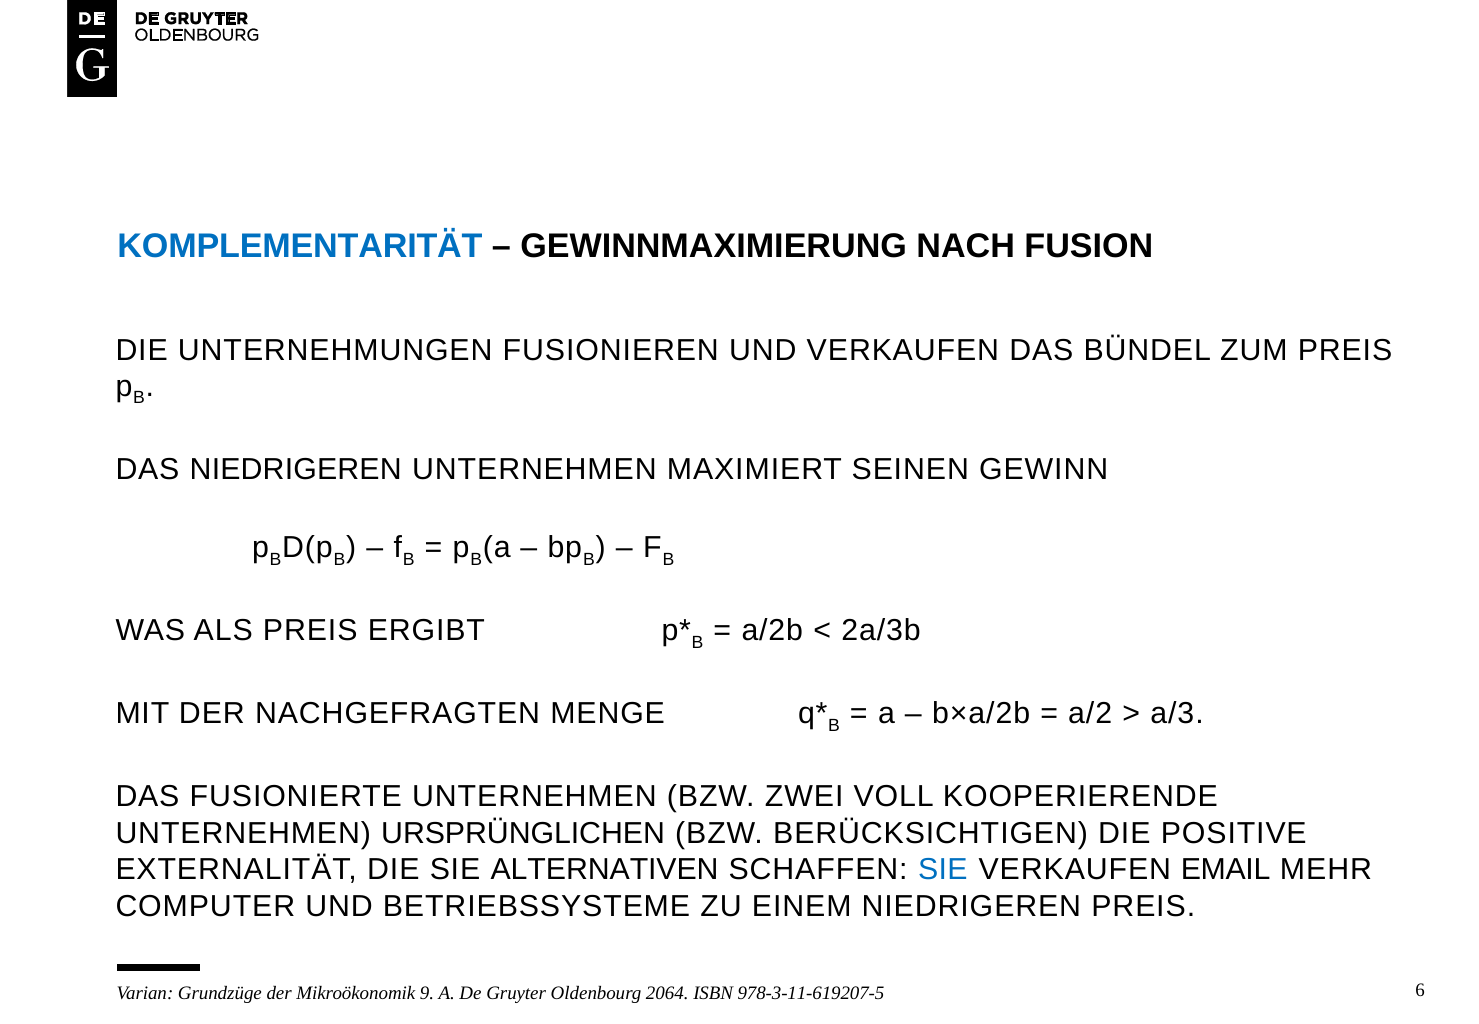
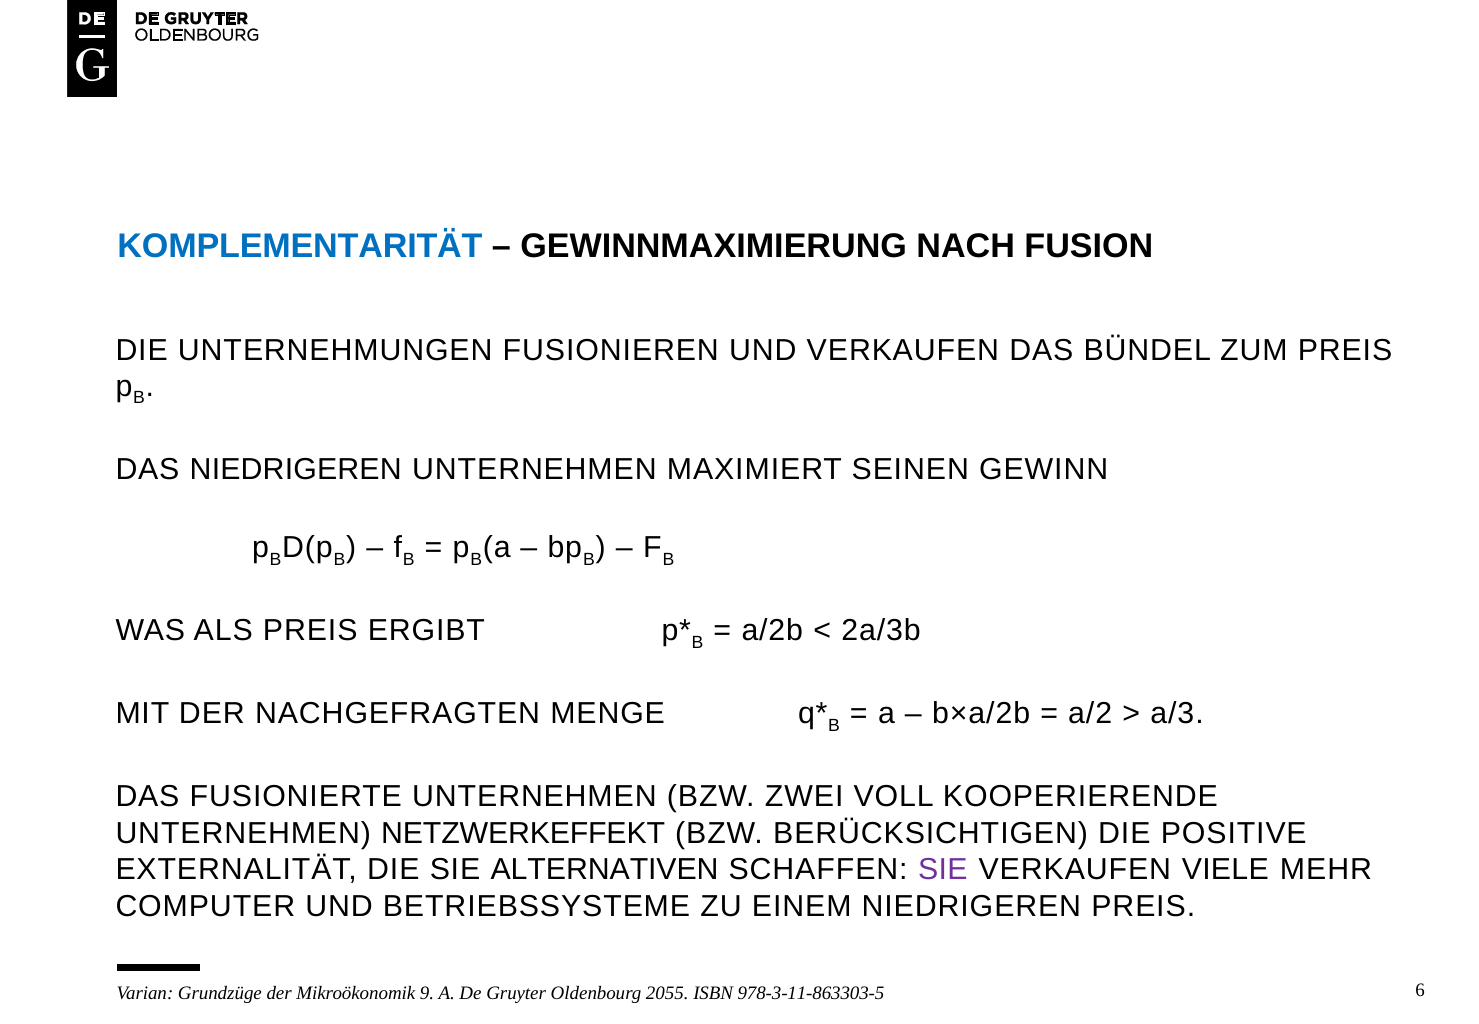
URSPRÜNGLICHEN: URSPRÜNGLICHEN -> NETZWERKEFFEKT (523, 833)
SIE colour: blue -> purple (943, 870)
EMAIL: EMAIL -> VIELE (1225, 870)
2064: 2064 -> 2055 (667, 993)
978-3-11-619207-5: 978-3-11-619207-5 -> 978-3-11-863303-5 (811, 993)
